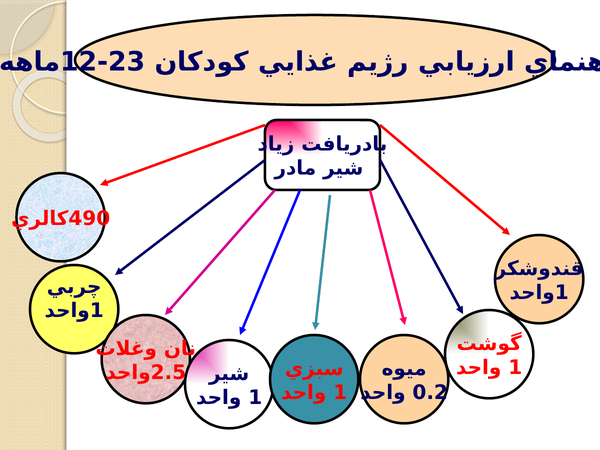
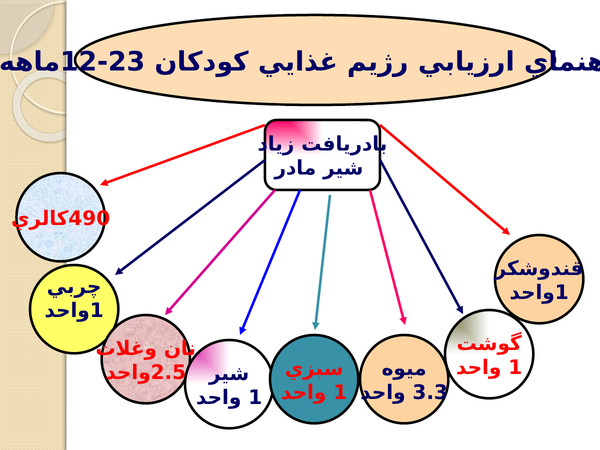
0.2: 0.2 -> 3.3 (430, 393)
